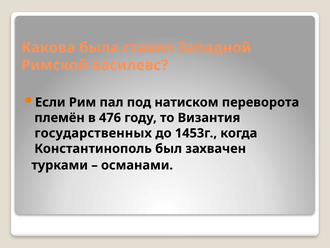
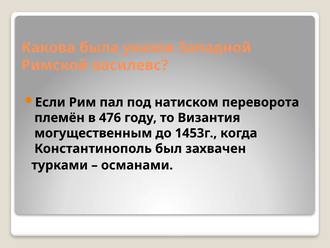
ставил: ставил -> указов (148, 48)
государственных: государственных -> могущественным (93, 133)
